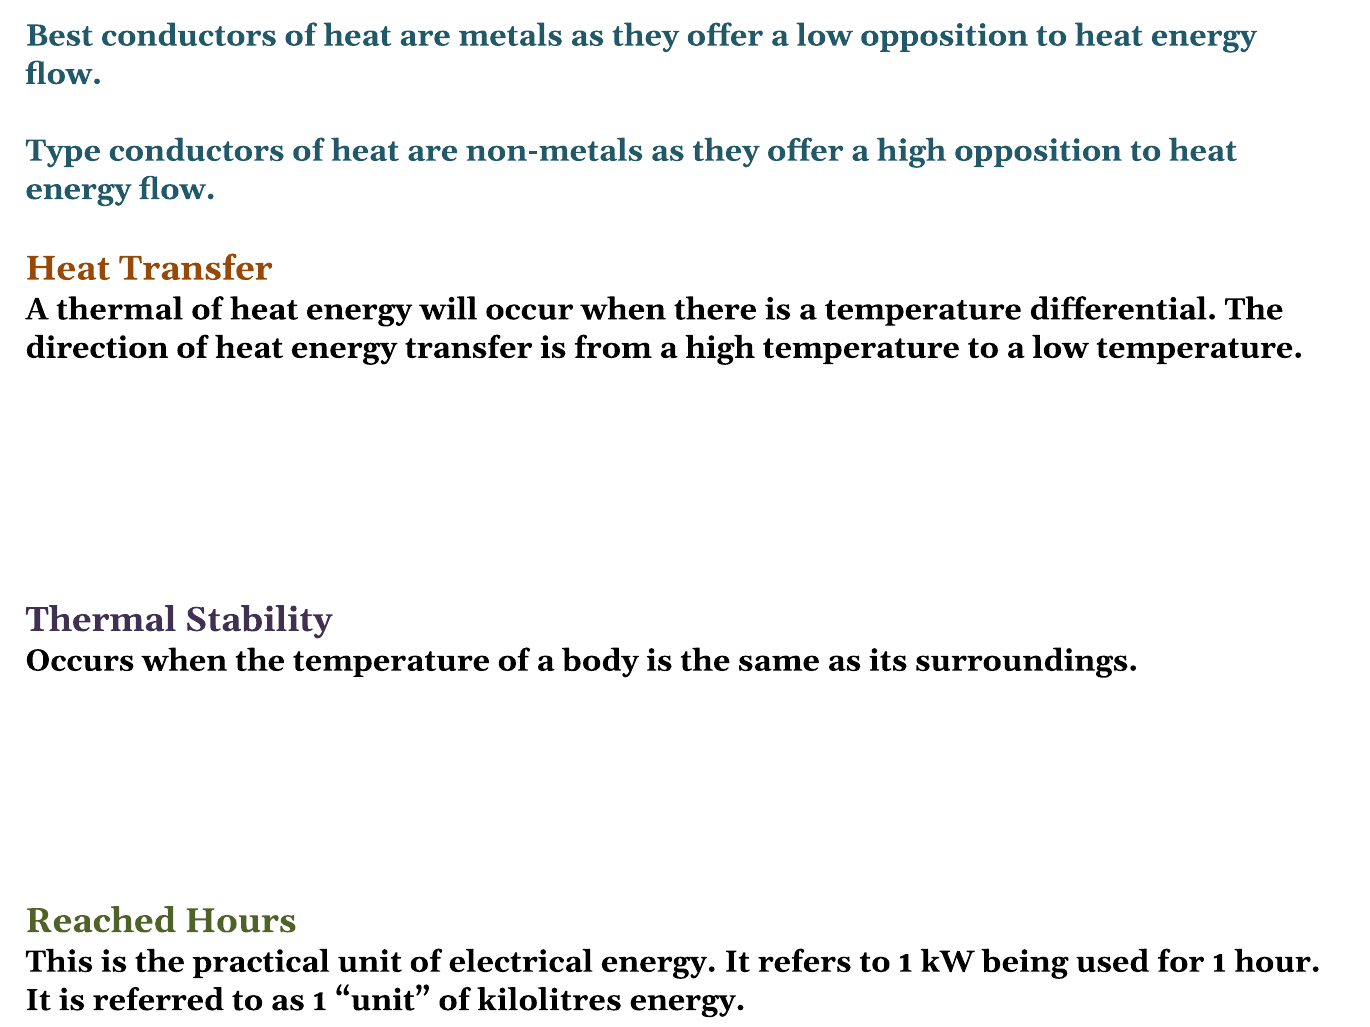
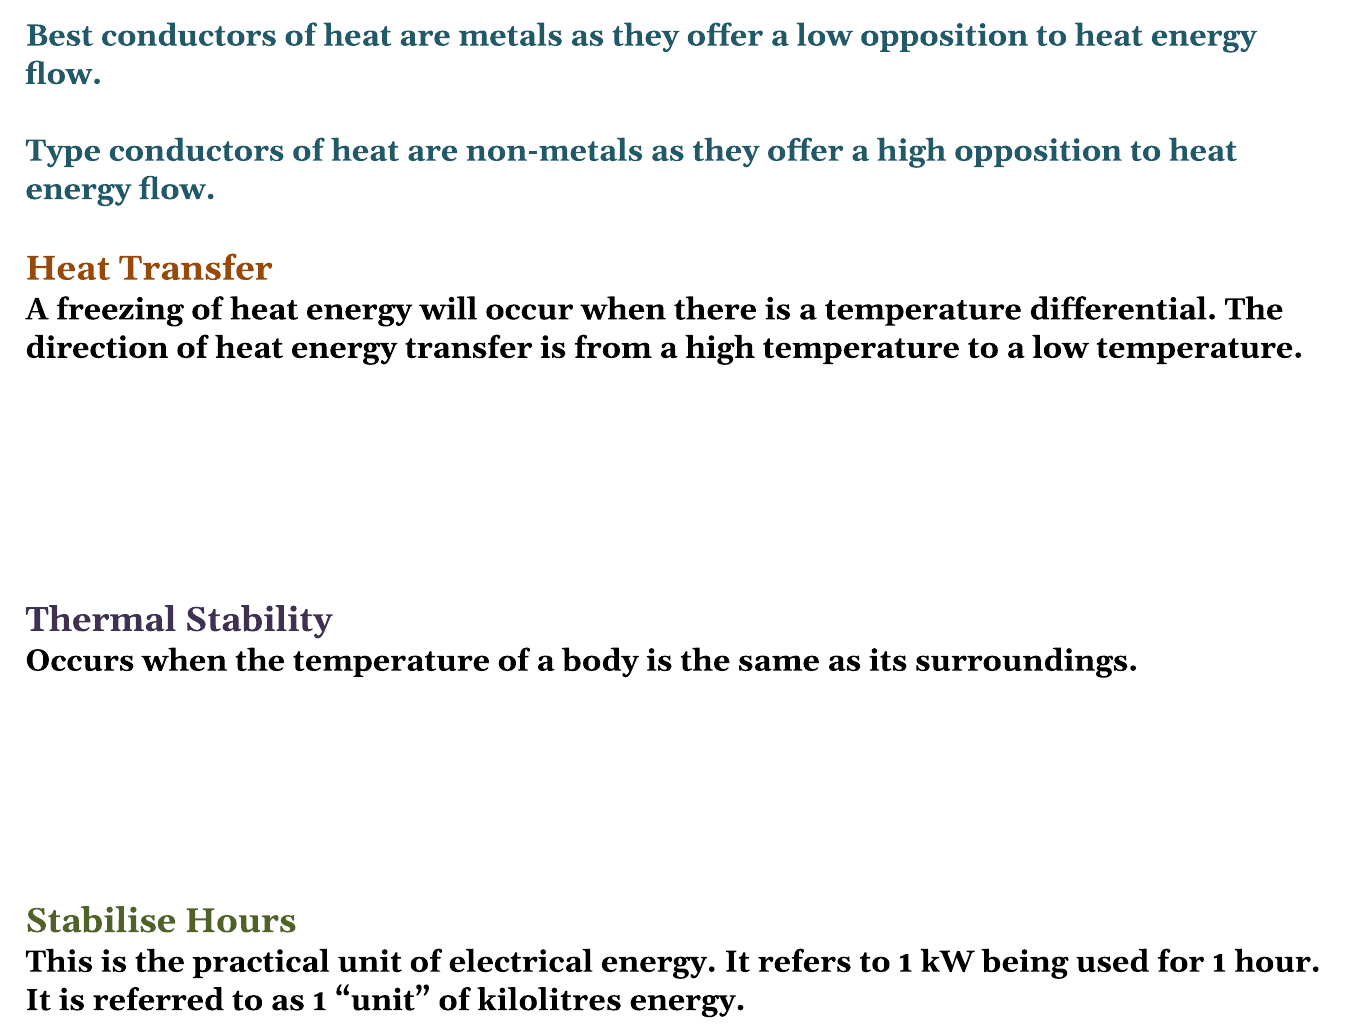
A thermal: thermal -> freezing (120, 309)
Reached: Reached -> Stabilise (101, 921)
